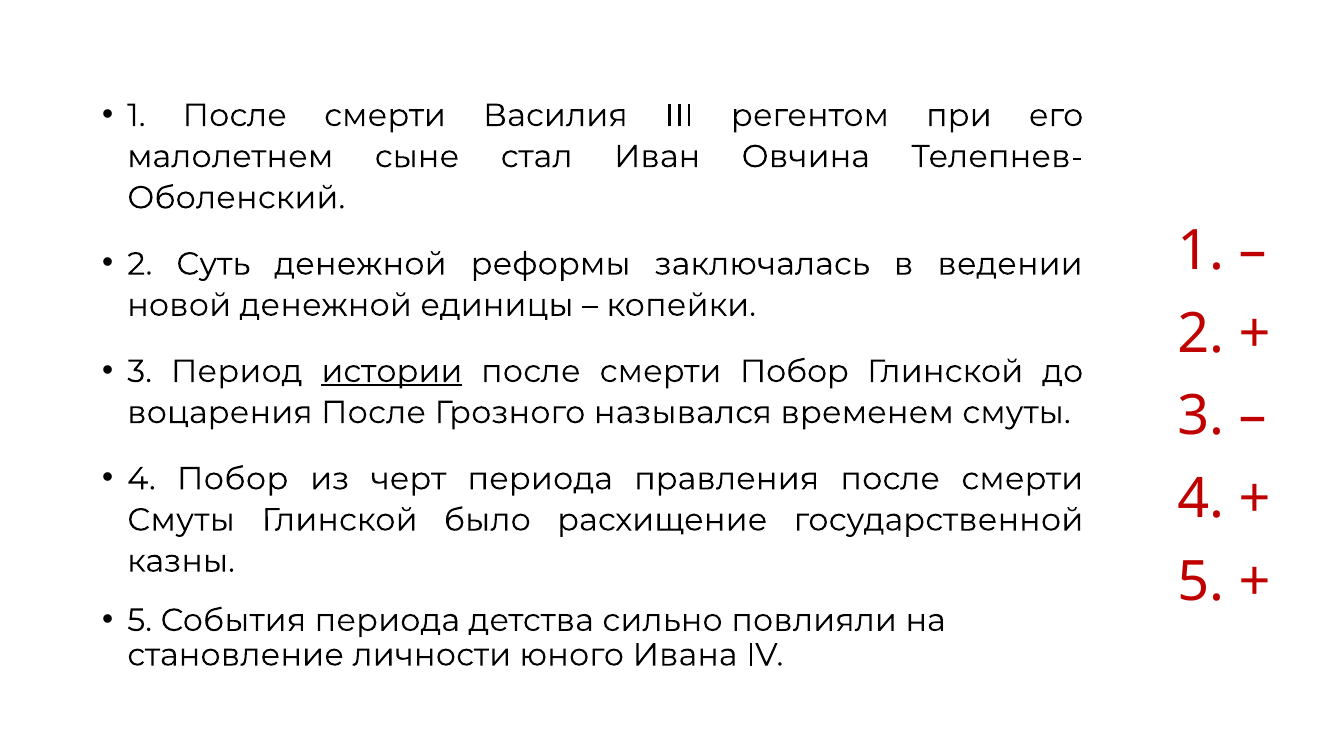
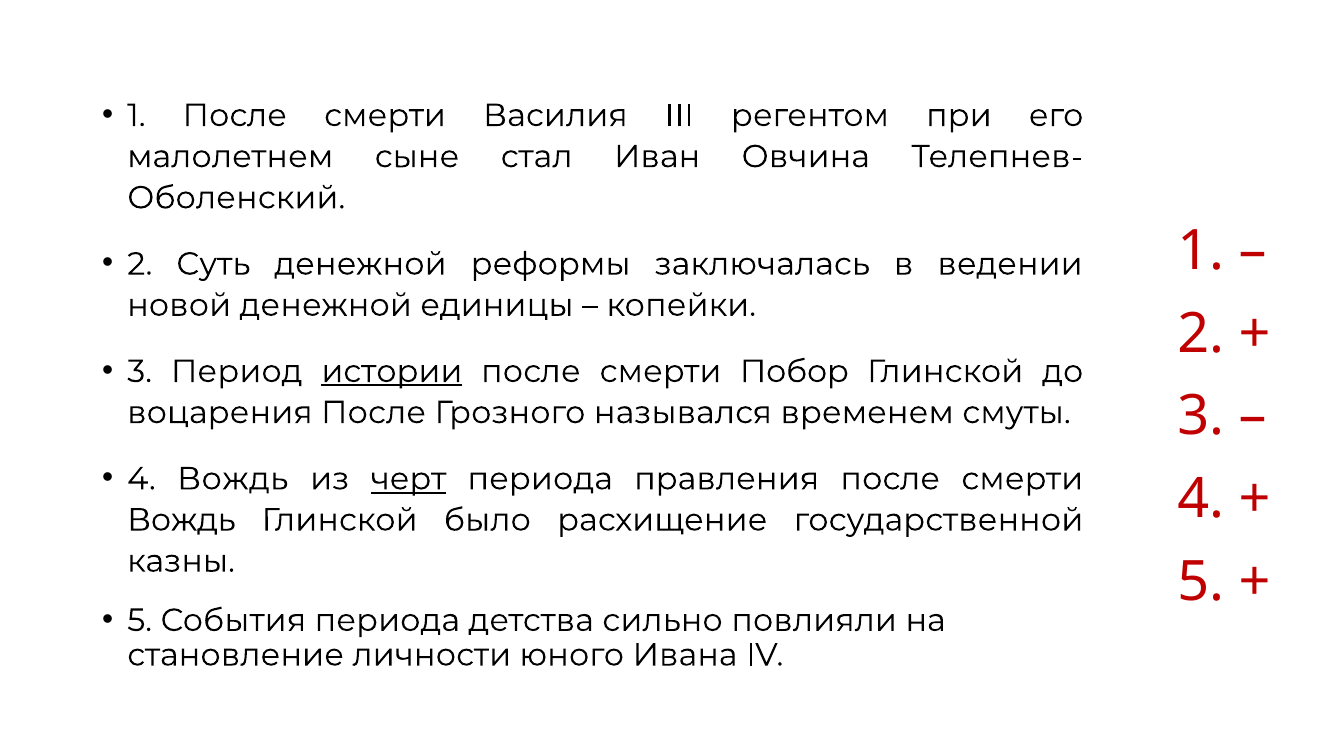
4 Побор: Побор -> Вождь (233, 479)
черт underline: none -> present (408, 479)
Смуты: Смуты -> Вождь (181, 520)
